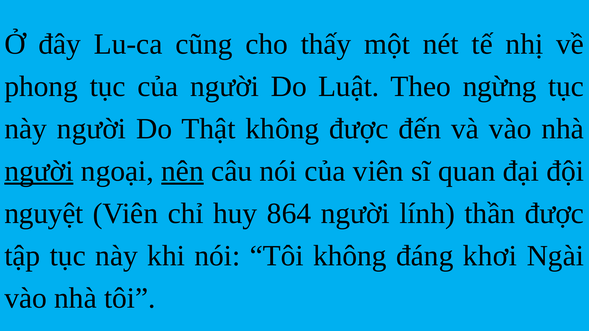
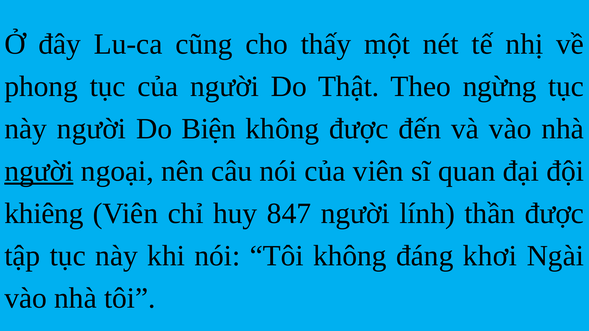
Luật: Luật -> Thật (349, 86)
Thật: Thật -> Biện (209, 129)
nên underline: present -> none (183, 171)
nguyệt: nguyệt -> khiêng (44, 214)
864: 864 -> 847 (289, 214)
